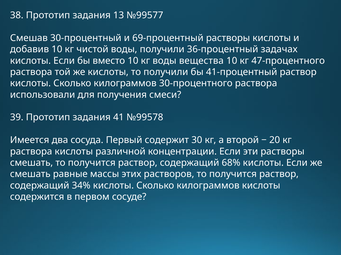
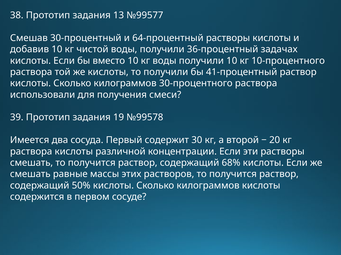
69-процентный: 69-процентный -> 64-процентный (168, 38)
кг воды вещества: вещества -> получили (201, 61)
47-процентного: 47-процентного -> 10-процентного (288, 61)
41: 41 -> 19 (119, 118)
34%: 34% -> 50% (81, 186)
